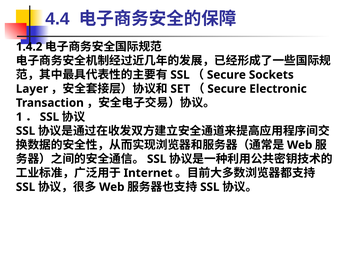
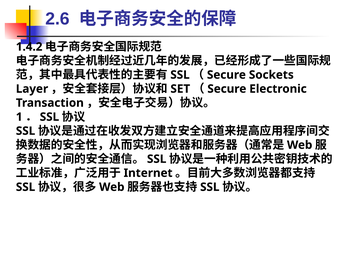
4.4: 4.4 -> 2.6 (58, 19)
